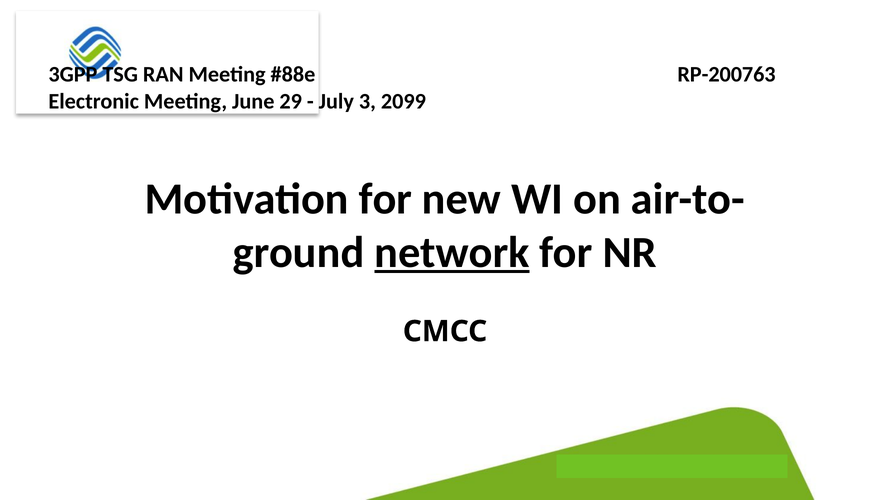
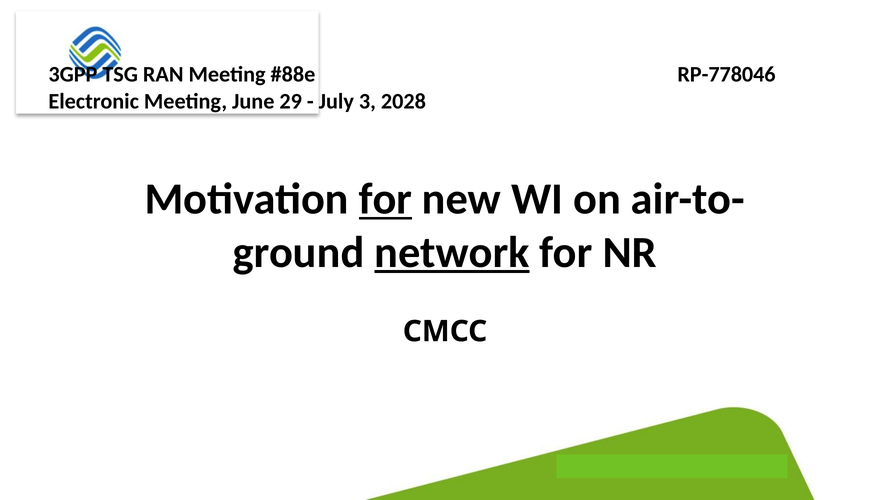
RP-200763: RP-200763 -> RP-778046 (727, 75)
2099: 2099 -> 2028 (403, 101)
for underline: none -> present (386, 199)
